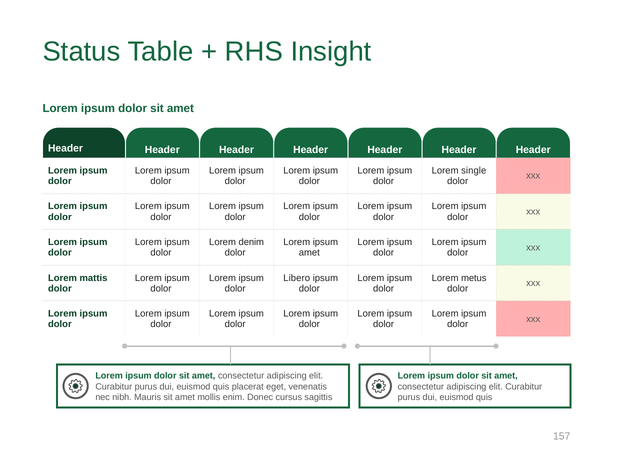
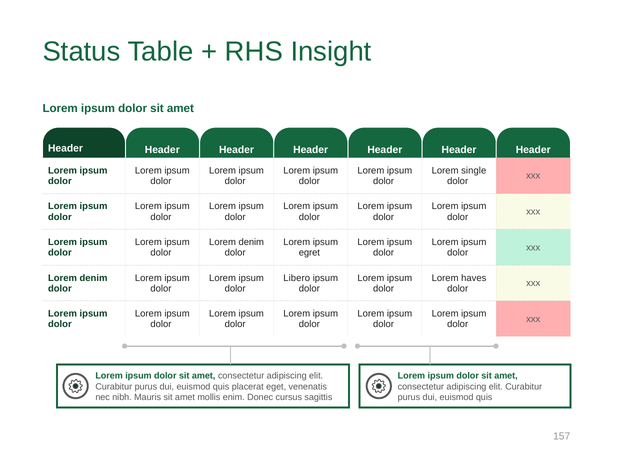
amet: amet -> egret (309, 252)
mattis: mattis -> denim (93, 277)
metus: metus -> haves (474, 277)
